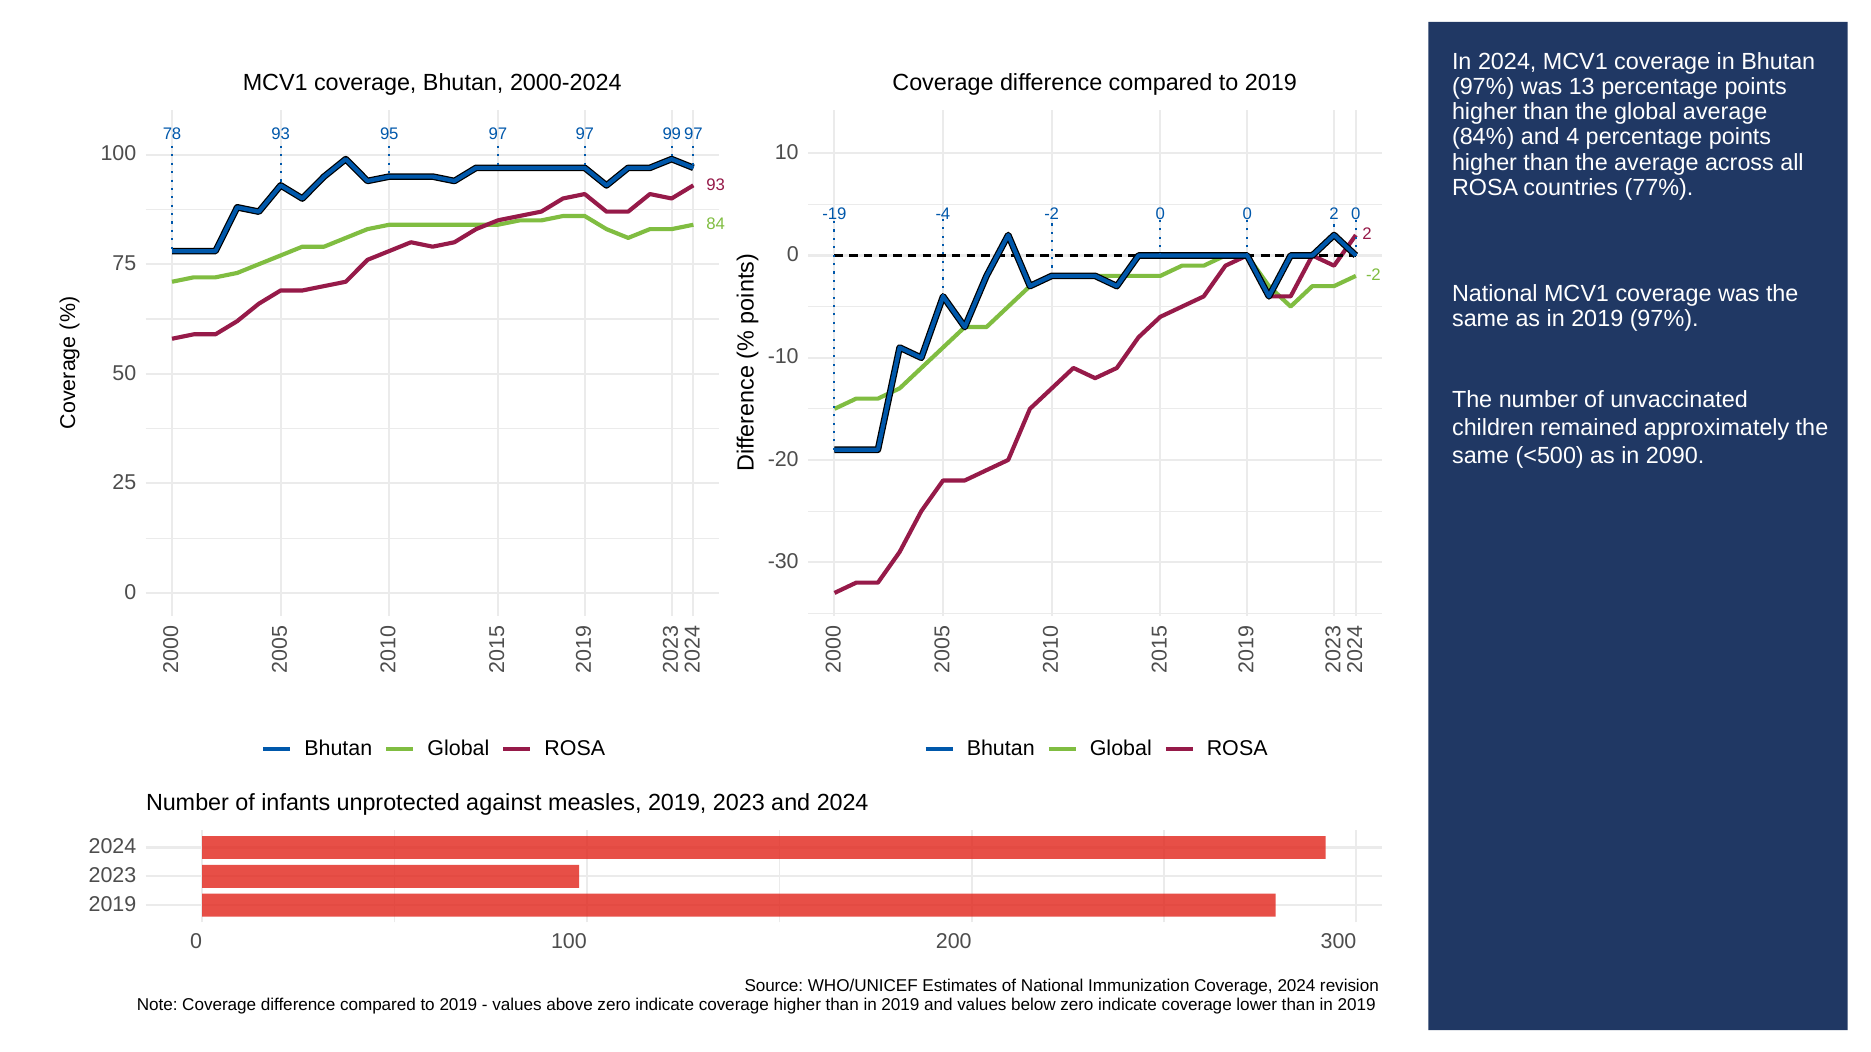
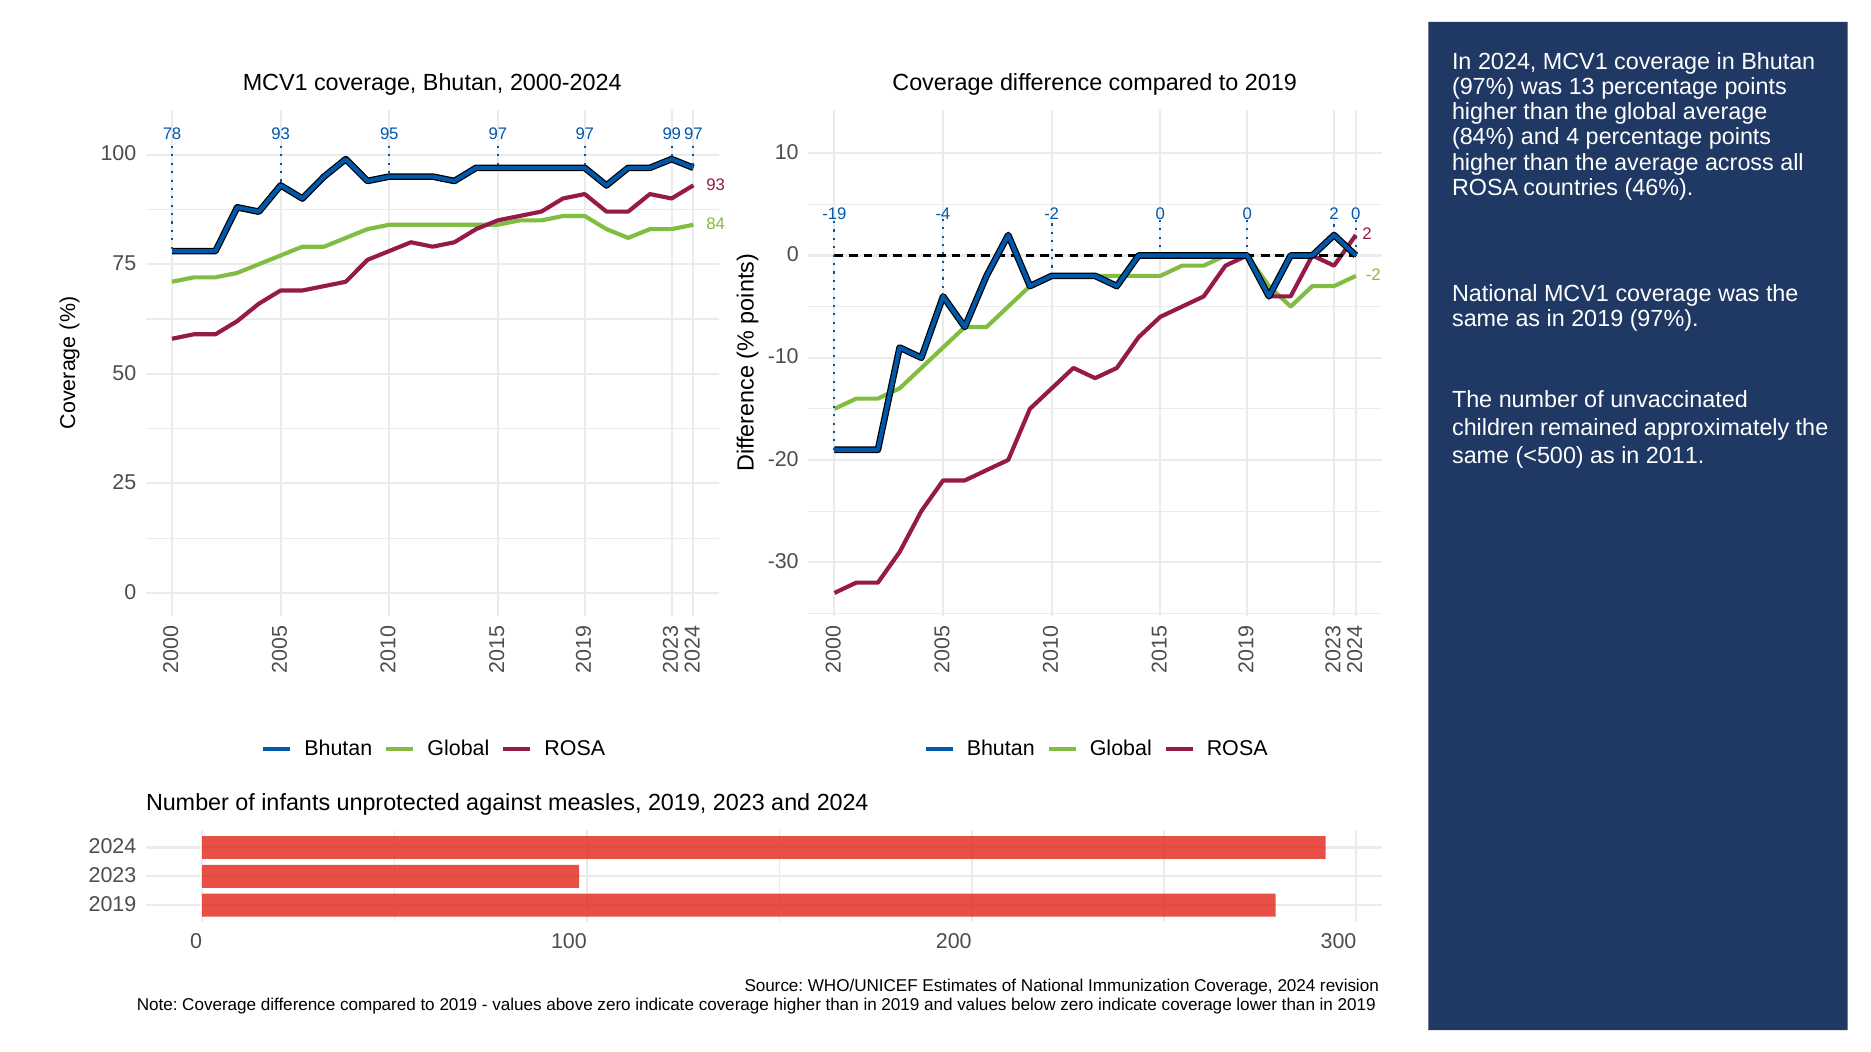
77%: 77% -> 46% (1659, 188)
2090: 2090 -> 2011 (1675, 456)
